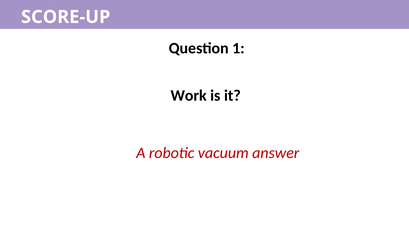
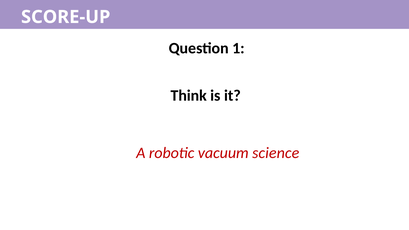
Work: Work -> Think (189, 96)
answer: answer -> science (276, 153)
